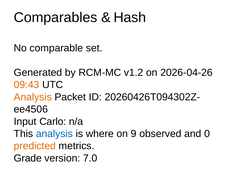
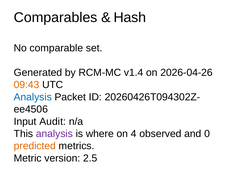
v1.2: v1.2 -> v1.4 (134, 73)
Analysis colour: orange -> blue (33, 97)
Carlo: Carlo -> Audit (53, 122)
analysis colour: blue -> purple (54, 134)
9: 9 -> 4 (134, 134)
Grade: Grade -> Metric (28, 159)
7.0: 7.0 -> 2.5 (90, 159)
